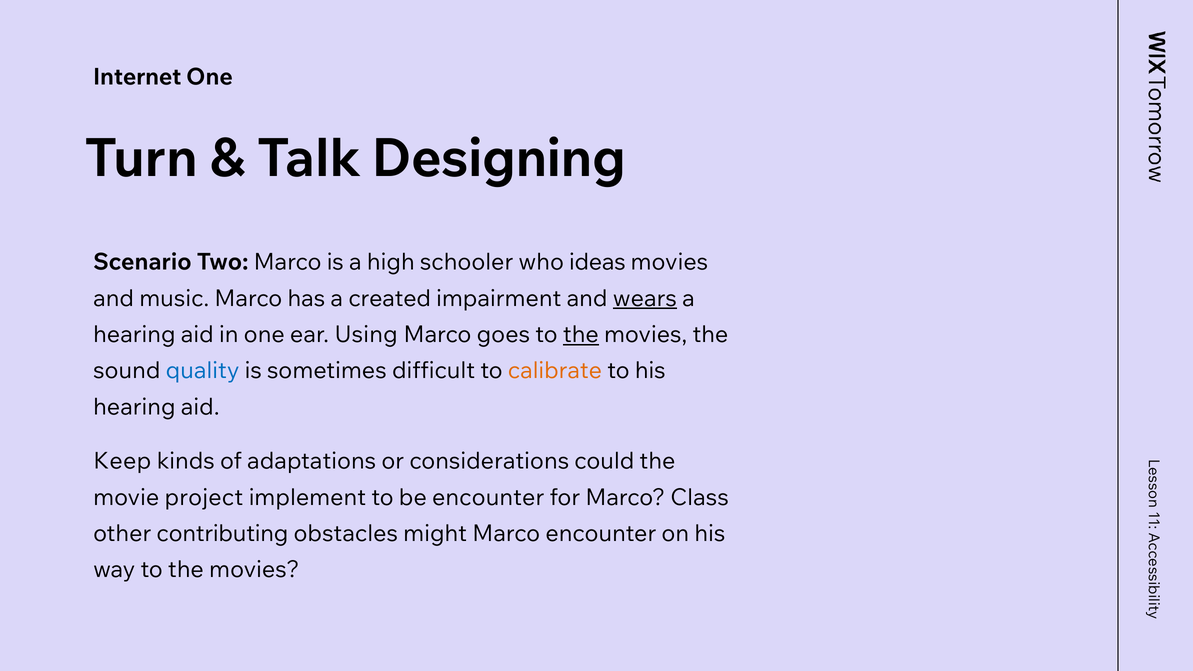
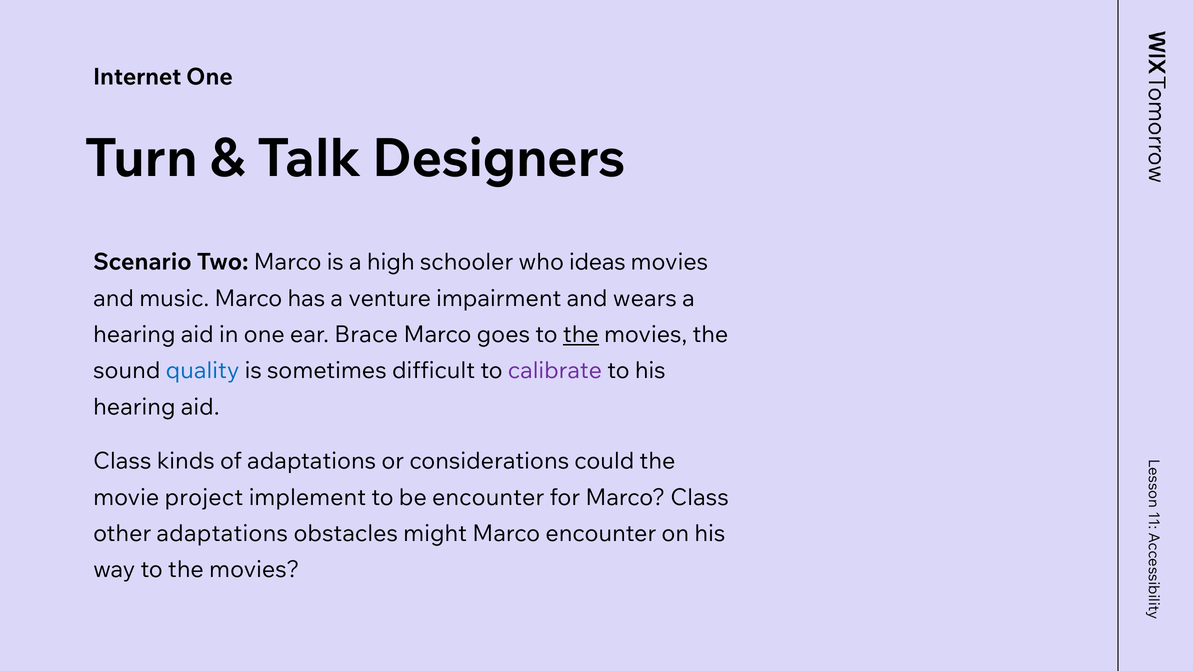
Designing: Designing -> Designers (499, 159)
created: created -> venture (390, 298)
wears underline: present -> none (645, 298)
Using: Using -> Brace (366, 335)
calibrate colour: orange -> purple (555, 371)
Keep: Keep -> Class (122, 461)
other contributing: contributing -> adaptations (222, 534)
